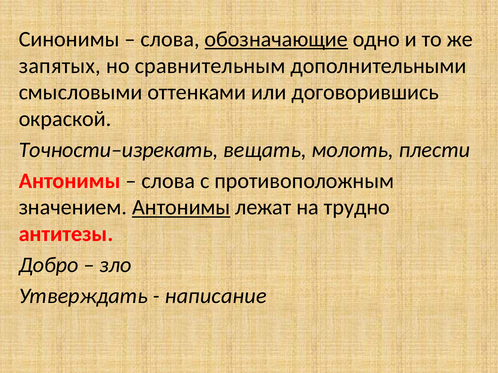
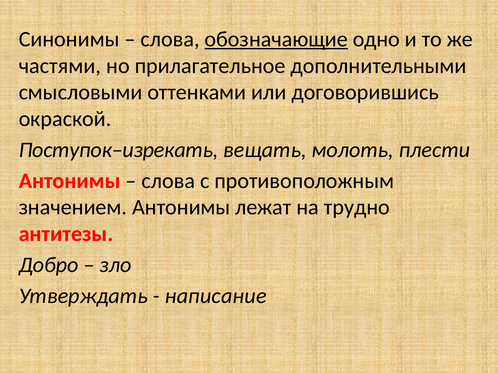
запятых: запятых -> частями (60, 66)
сравнительным: сравнительным -> прилагательное (210, 66)
Точности–изрекать: Точности–изрекать -> Поступок–изрекать (119, 150)
Антонимы underline: present -> none (181, 208)
